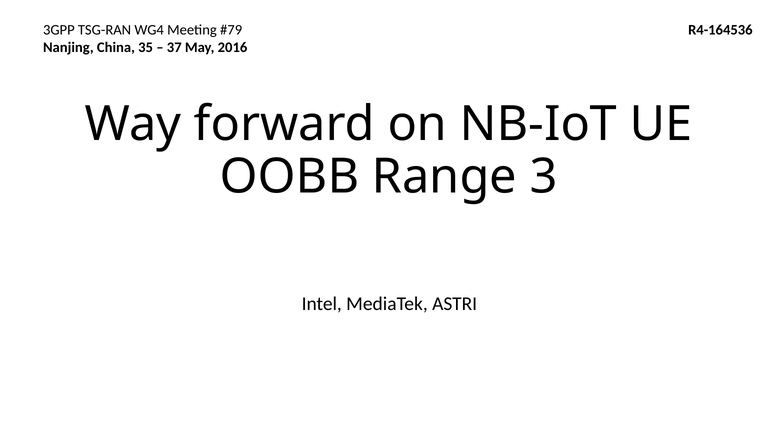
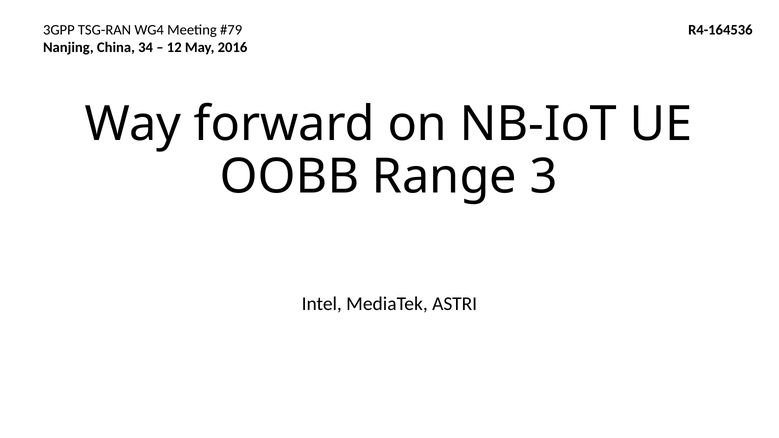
35: 35 -> 34 (146, 48)
37: 37 -> 12 (174, 48)
